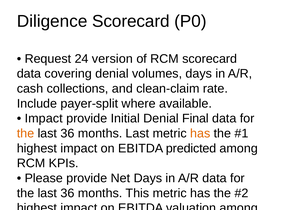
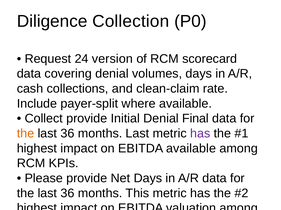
Diligence Scorecard: Scorecard -> Collection (131, 21)
Impact: Impact -> Collect (44, 119)
has colour: orange -> purple (200, 134)
EBITDA predicted: predicted -> available (191, 149)
